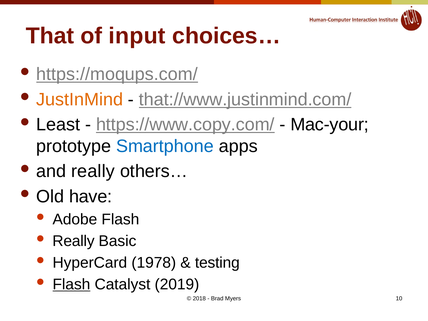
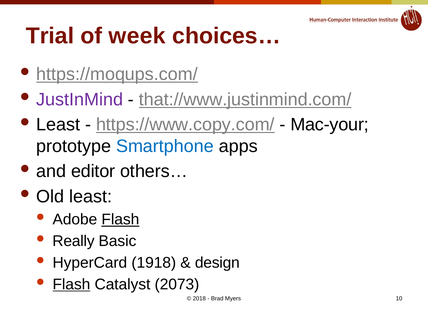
That: That -> Trial (50, 36)
input: input -> week (137, 36)
JustInMind colour: orange -> purple (80, 100)
and really: really -> editor (93, 171)
Old have: have -> least (91, 196)
Flash underline: none -> present (120, 219)
1978: 1978 -> 1918 (154, 263)
testing: testing -> design (217, 263)
2019: 2019 -> 2073 (177, 284)
